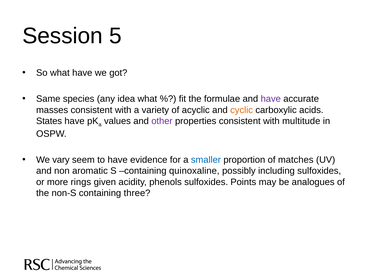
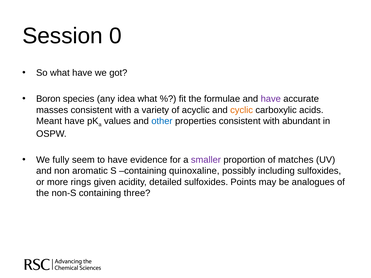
5: 5 -> 0 (115, 36)
Same: Same -> Boron (48, 99)
States: States -> Meant (49, 121)
other colour: purple -> blue (162, 121)
multitude: multitude -> abundant (301, 121)
vary: vary -> fully (61, 160)
smaller colour: blue -> purple (206, 160)
phenols: phenols -> detailed (165, 182)
